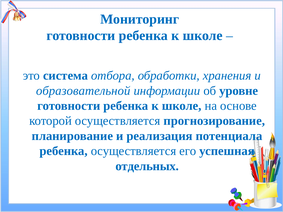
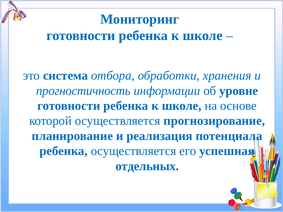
образовательной: образовательной -> прогностичность (83, 91)
